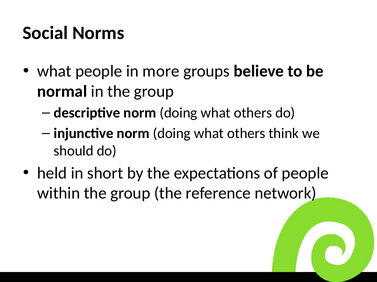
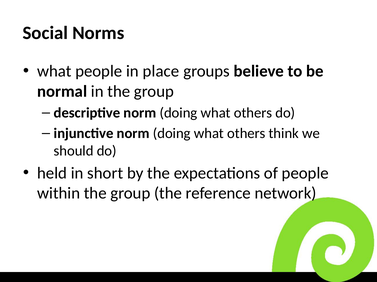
more: more -> place (161, 71)
